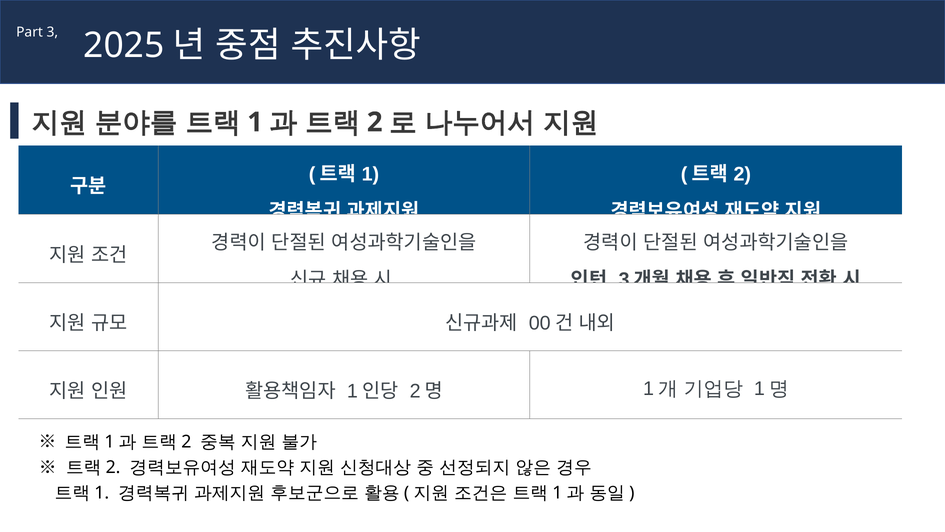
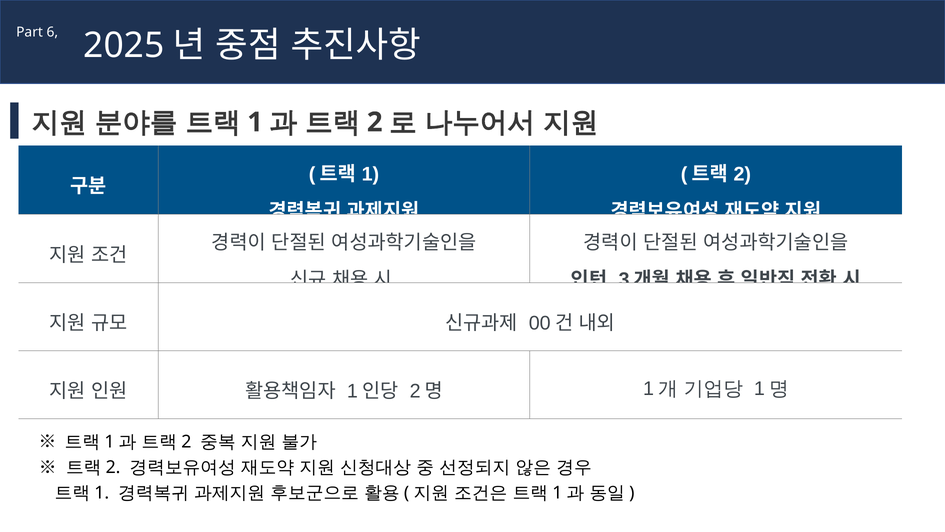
3: 3 -> 6 (52, 32)
